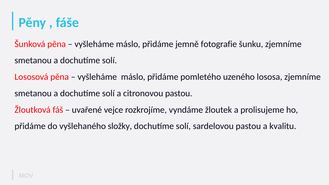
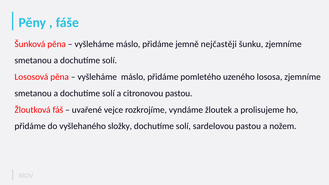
fotografie: fotografie -> nejčastěji (219, 44)
kvalitu: kvalitu -> nožem (283, 126)
